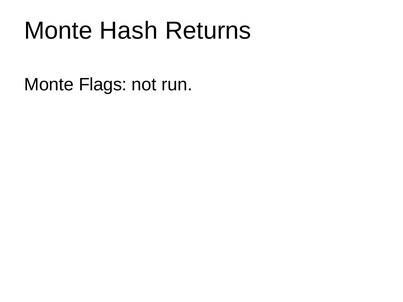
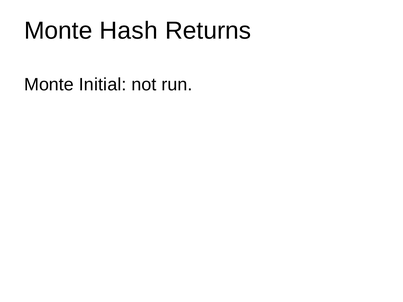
Flags: Flags -> Initial (103, 85)
